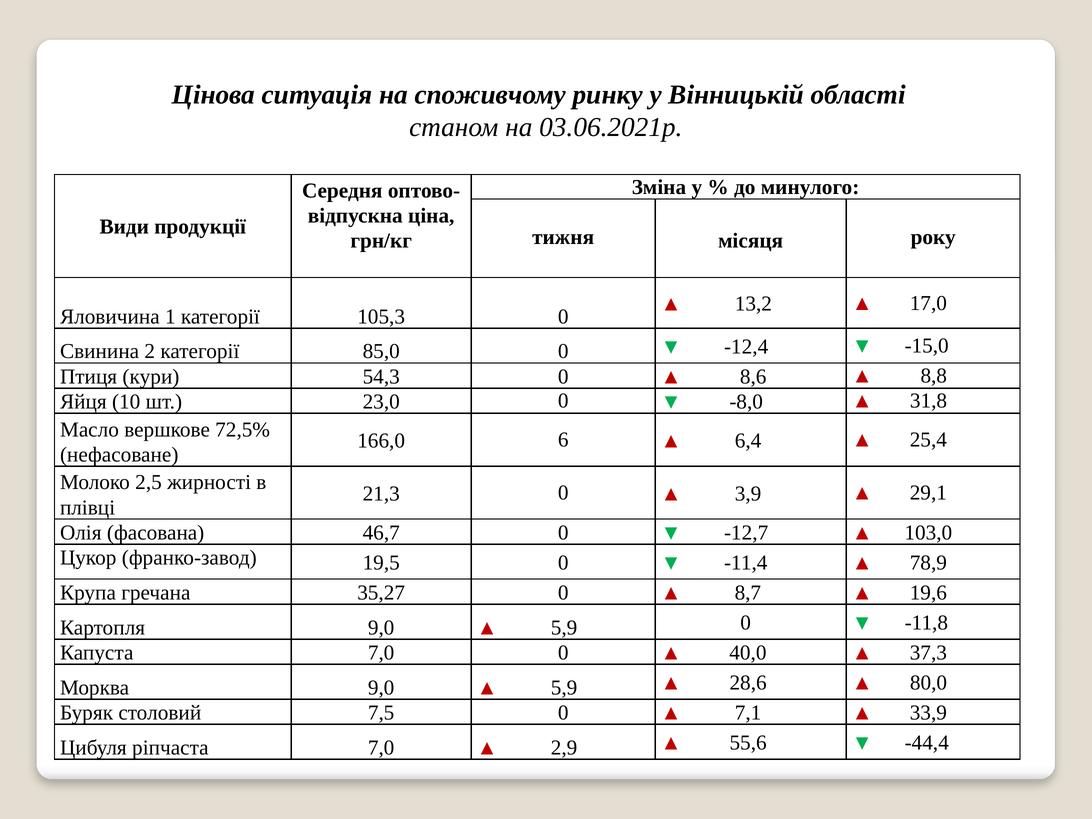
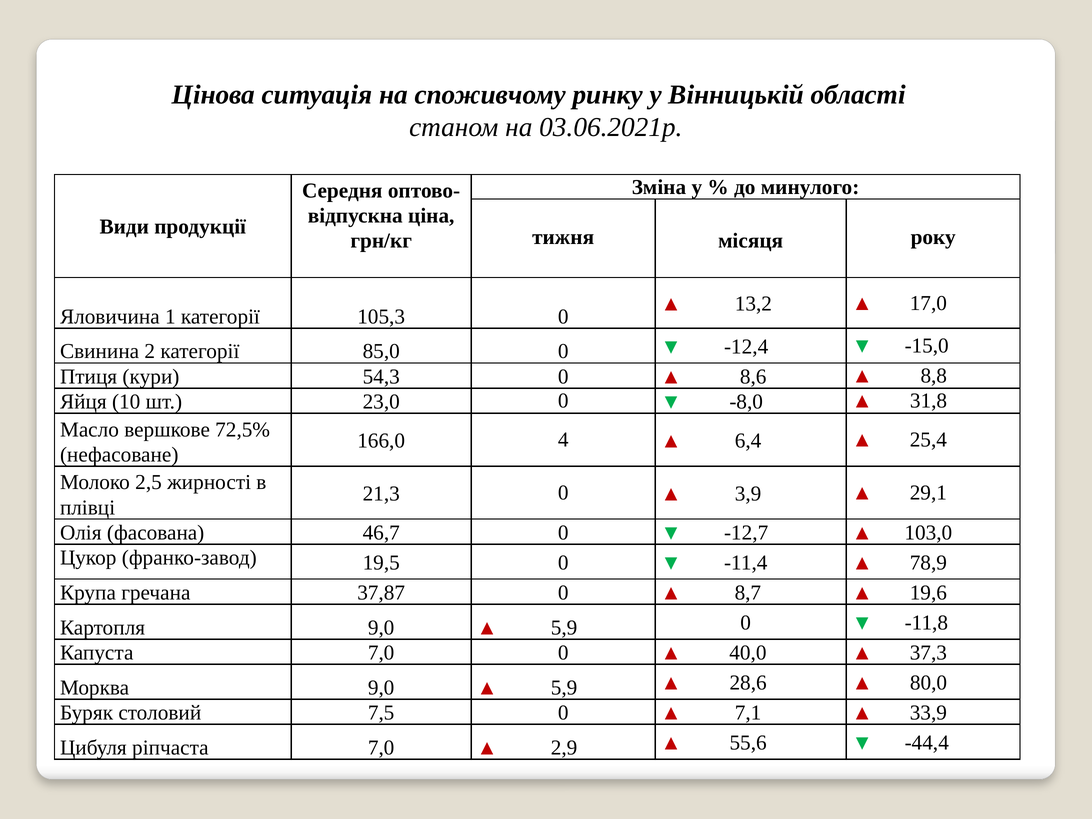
6: 6 -> 4 (563, 440)
35,27: 35,27 -> 37,87 (381, 593)
